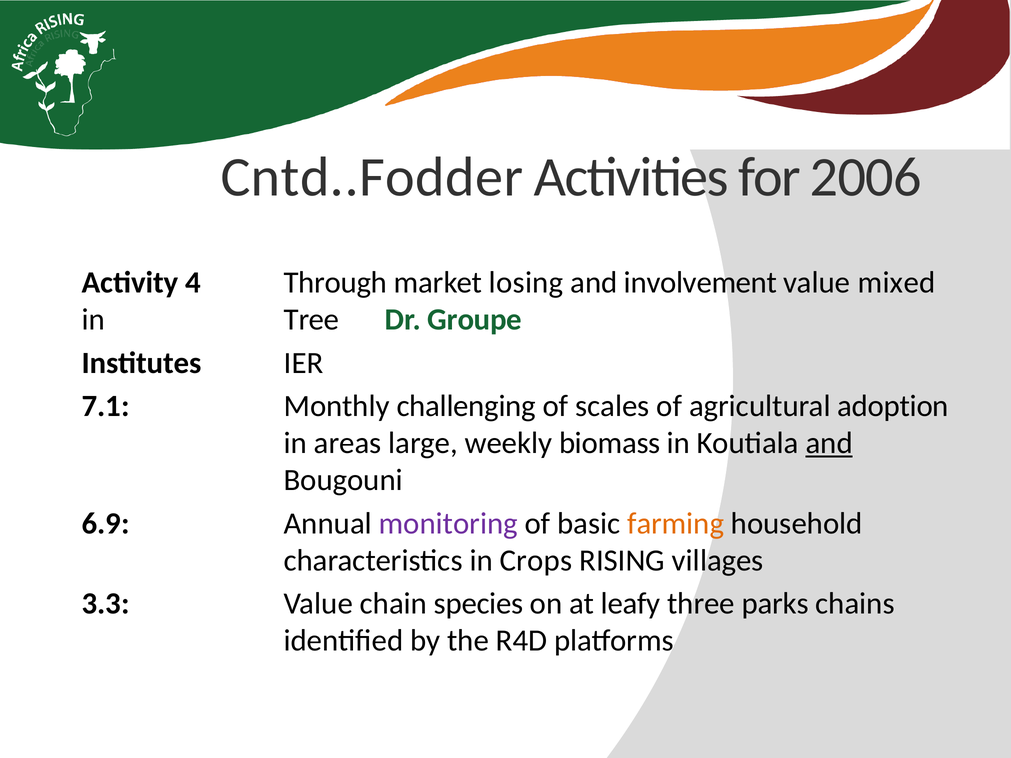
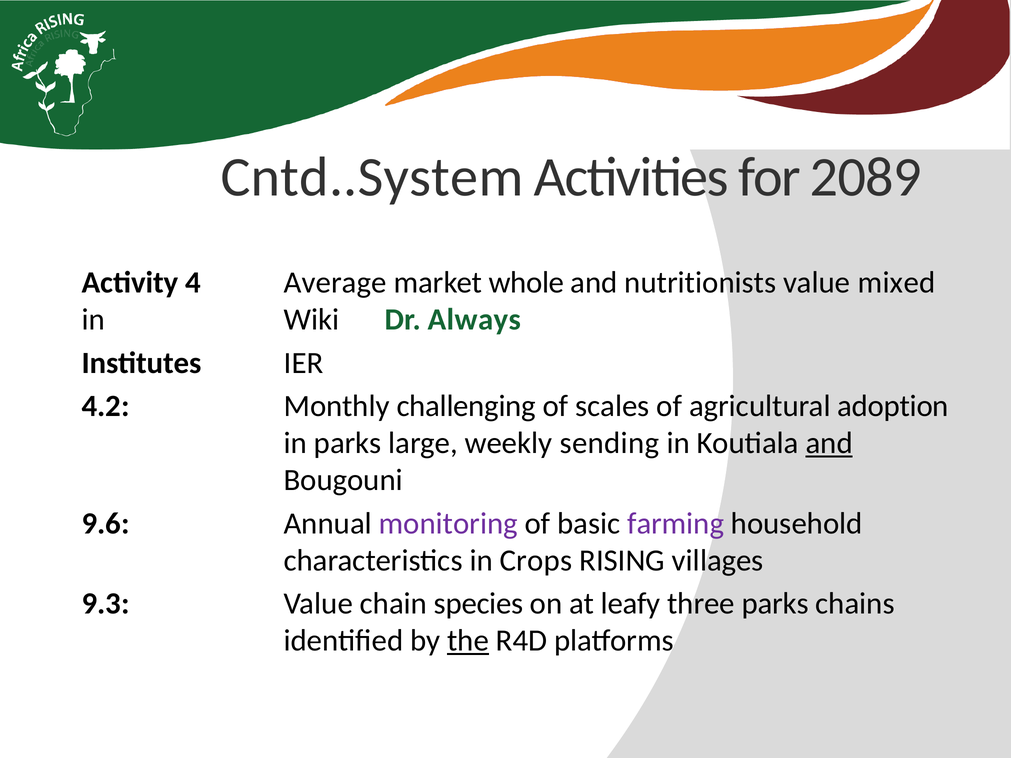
Cntd..Fodder: Cntd..Fodder -> Cntd..System (372, 177)
2006: 2006 -> 2089 (866, 177)
Through: Through -> Average (335, 283)
losing: losing -> whole (526, 283)
involvement: involvement -> nutritionists (700, 283)
Tree: Tree -> Wiki (311, 320)
Groupe: Groupe -> Always (474, 320)
7.1: 7.1 -> 4.2 (106, 406)
in areas: areas -> parks (348, 443)
biomass: biomass -> sending (609, 443)
6.9: 6.9 -> 9.6 (106, 524)
farming colour: orange -> purple (676, 524)
3.3: 3.3 -> 9.3 (106, 604)
the underline: none -> present (468, 641)
